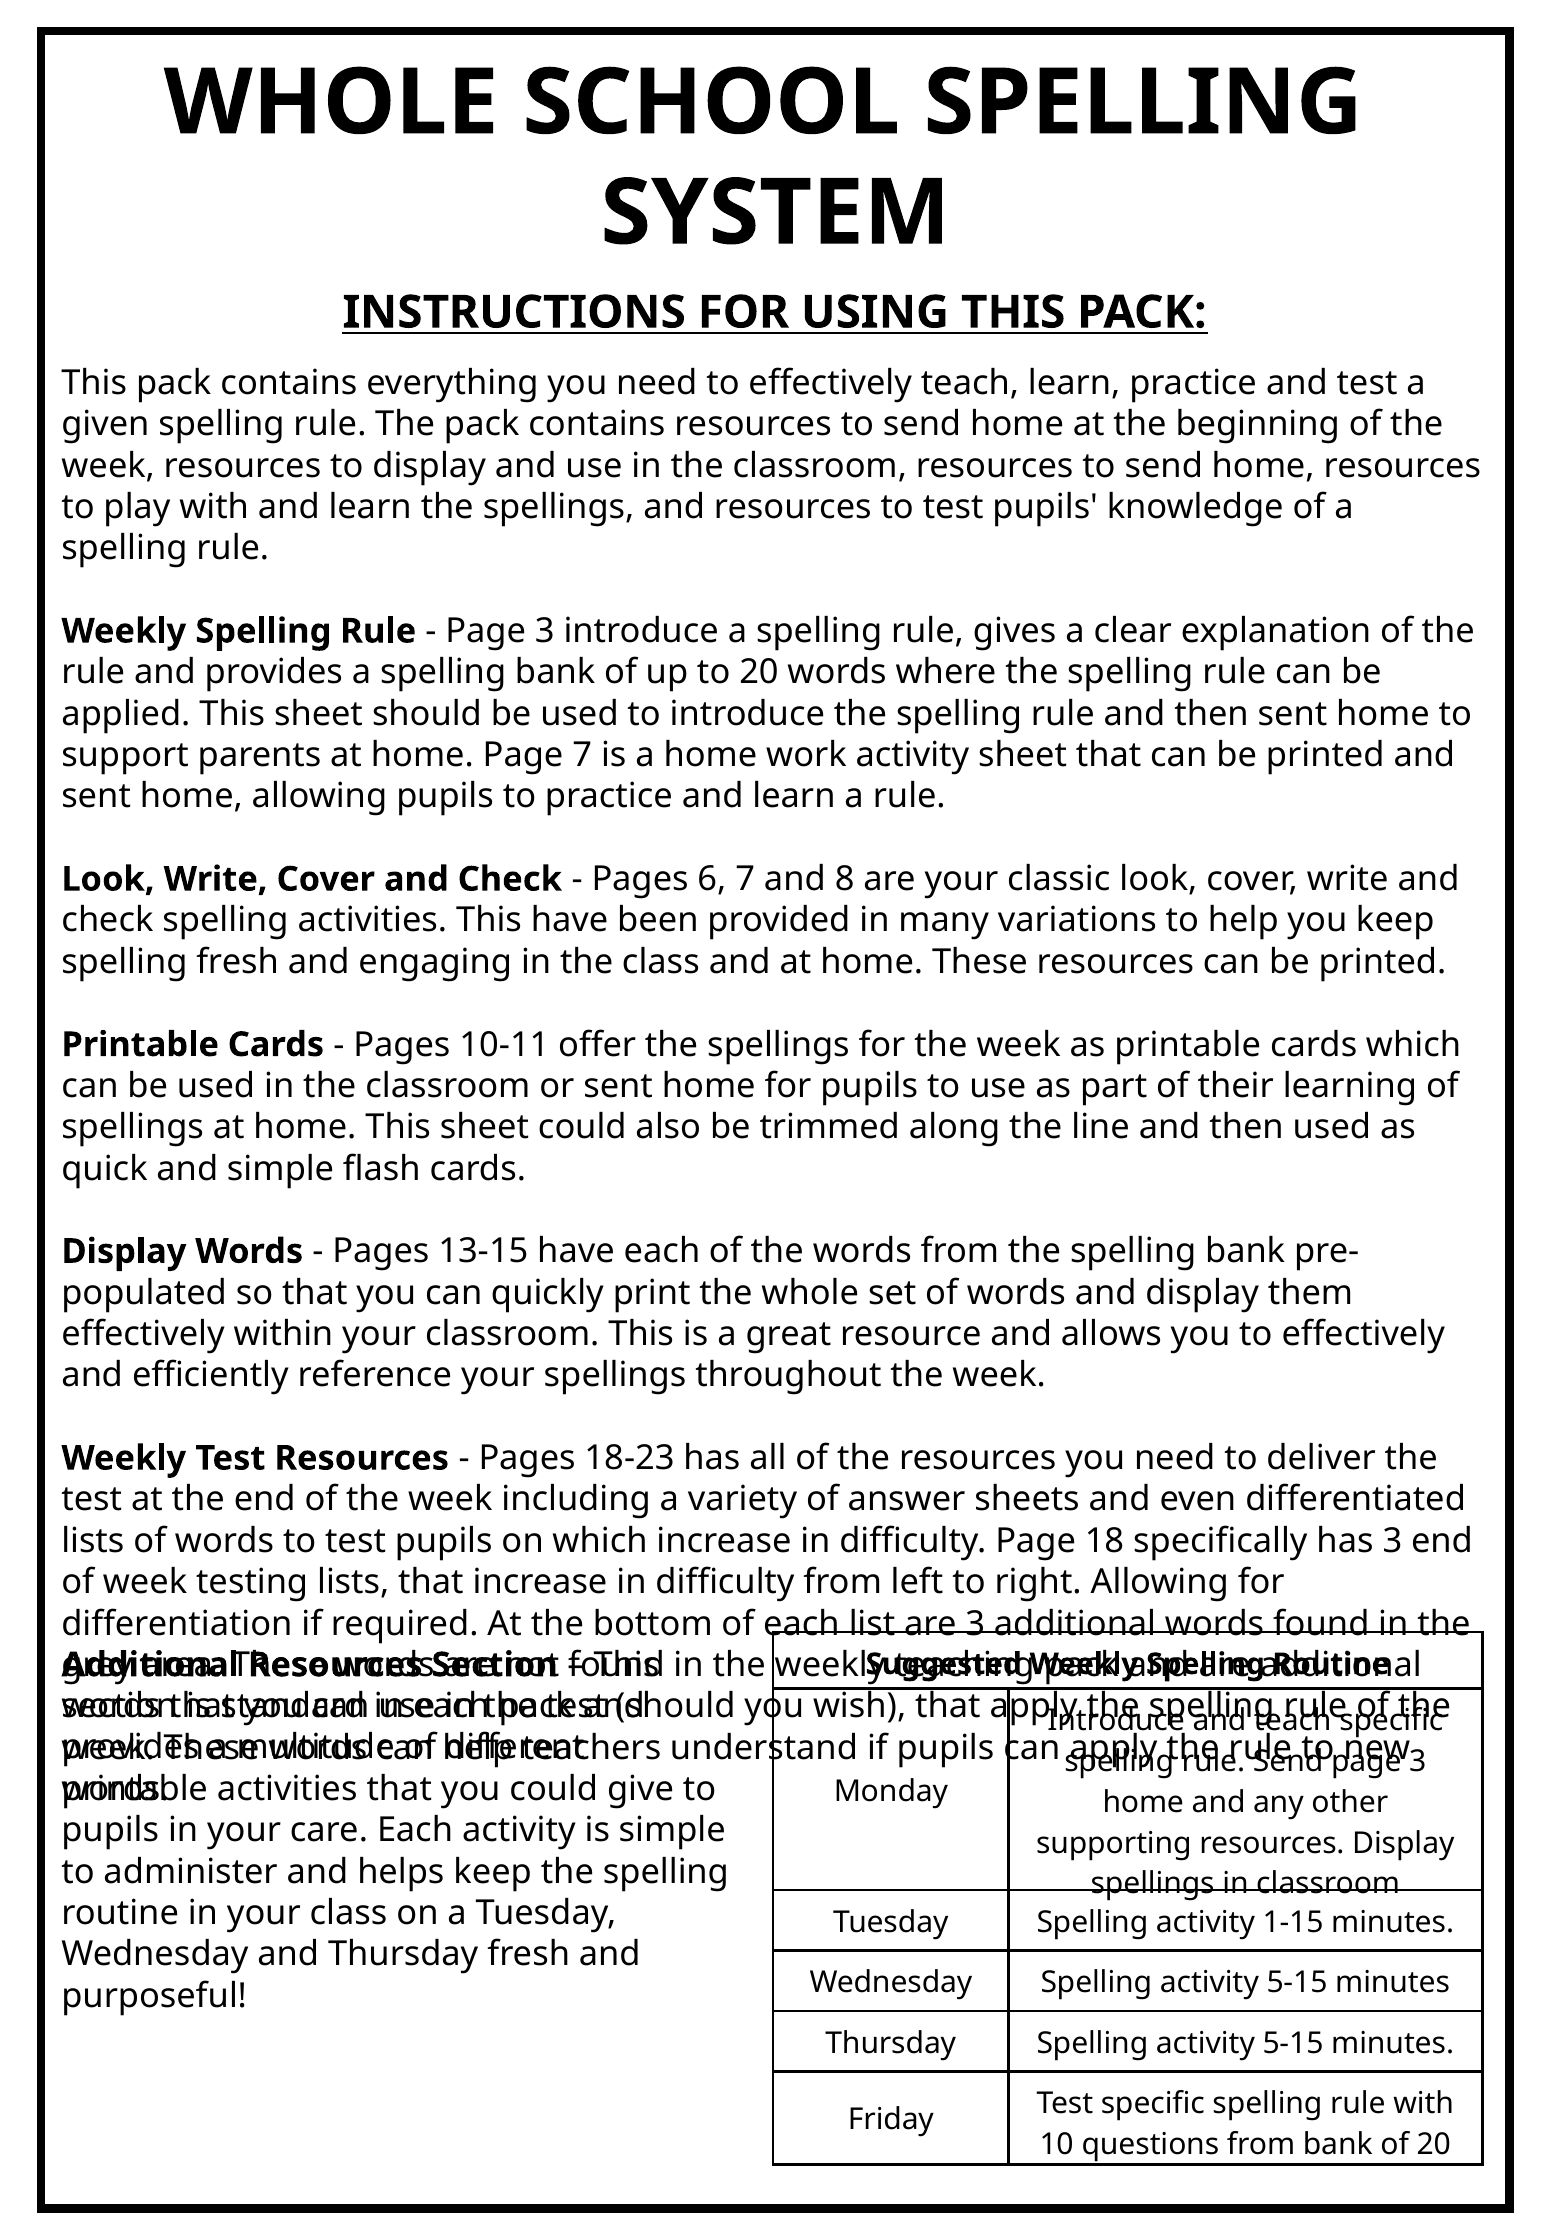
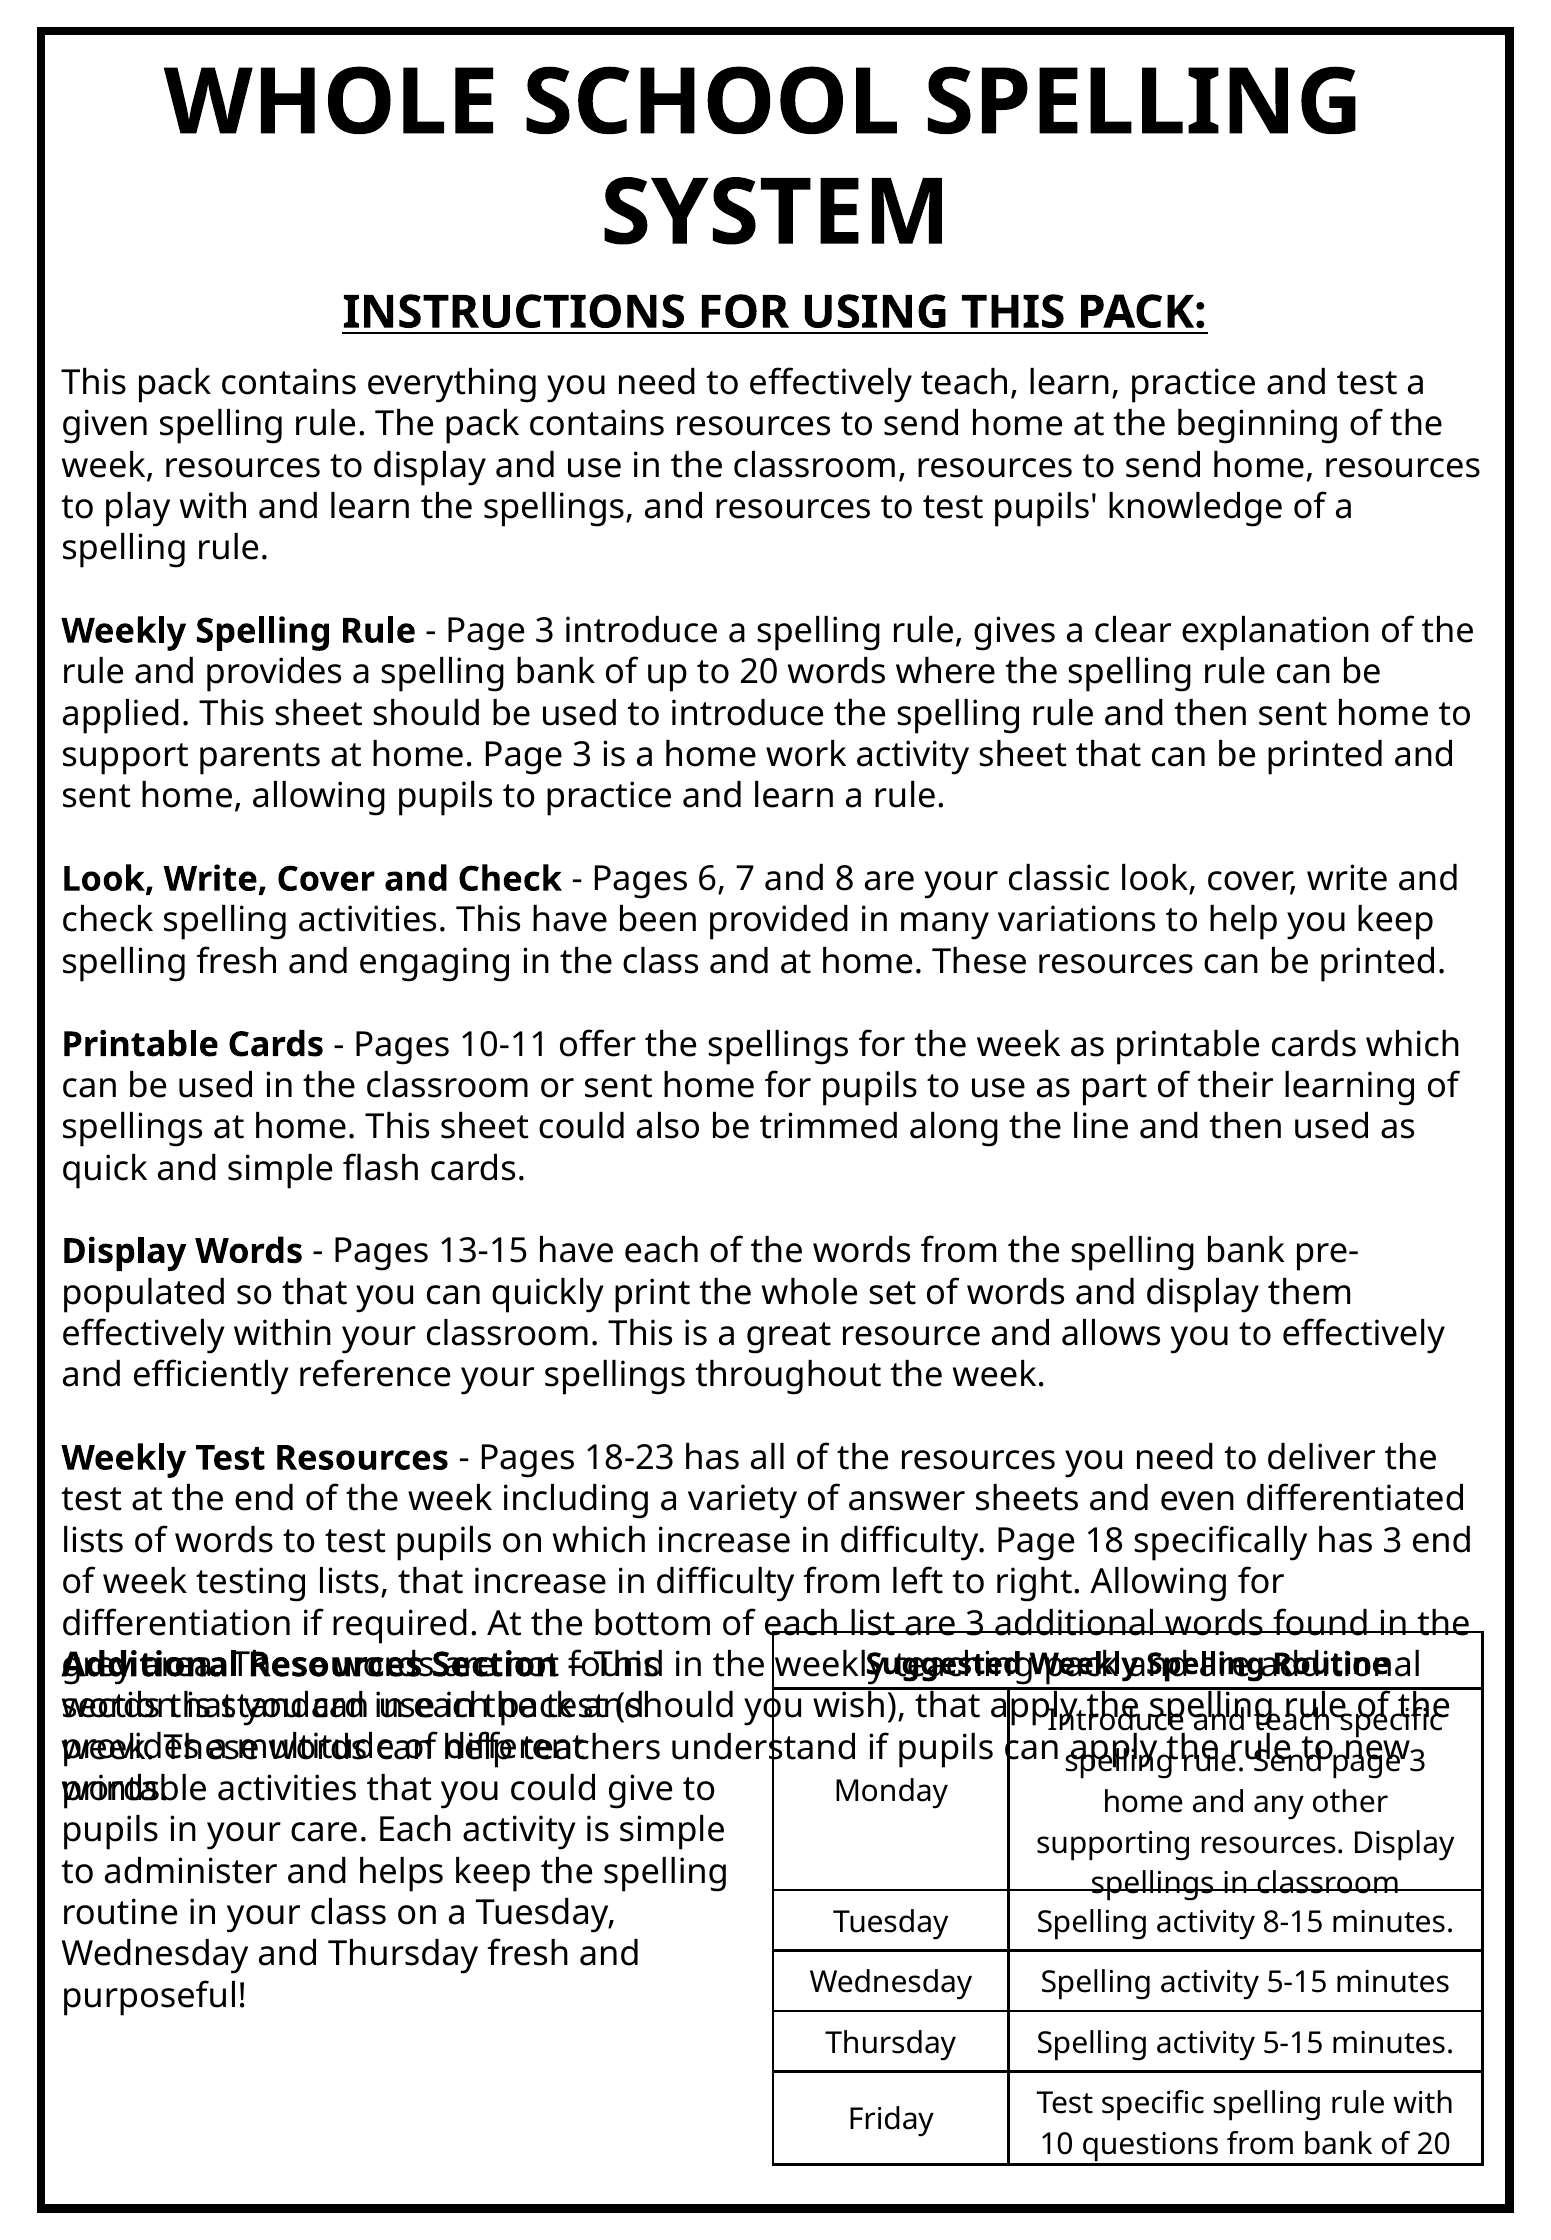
home Page 7: 7 -> 3 (582, 755)
1-15: 1-15 -> 8-15 (1293, 1923)
